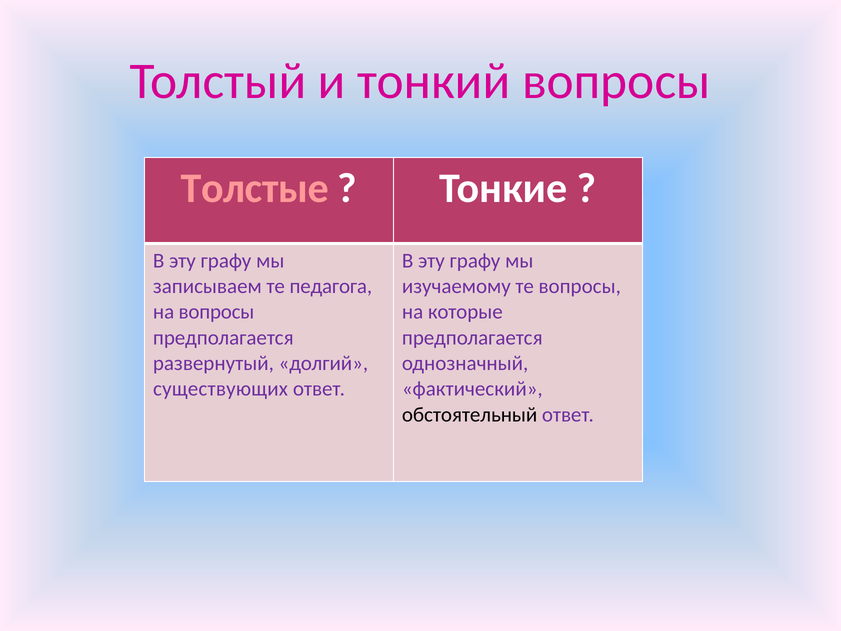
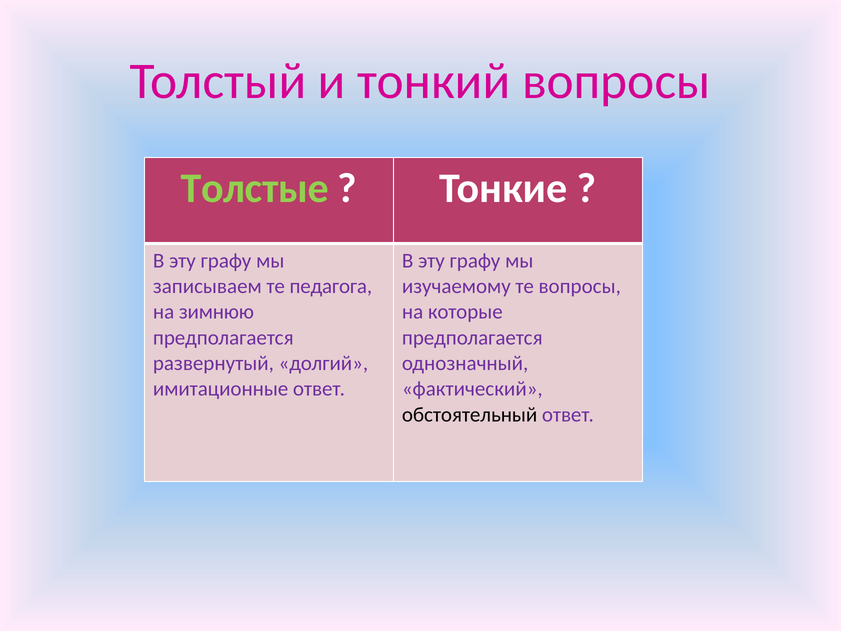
Толстые colour: pink -> light green (255, 188)
на вопросы: вопросы -> зимнюю (216, 312)
существующих: существующих -> имитационные (221, 389)
